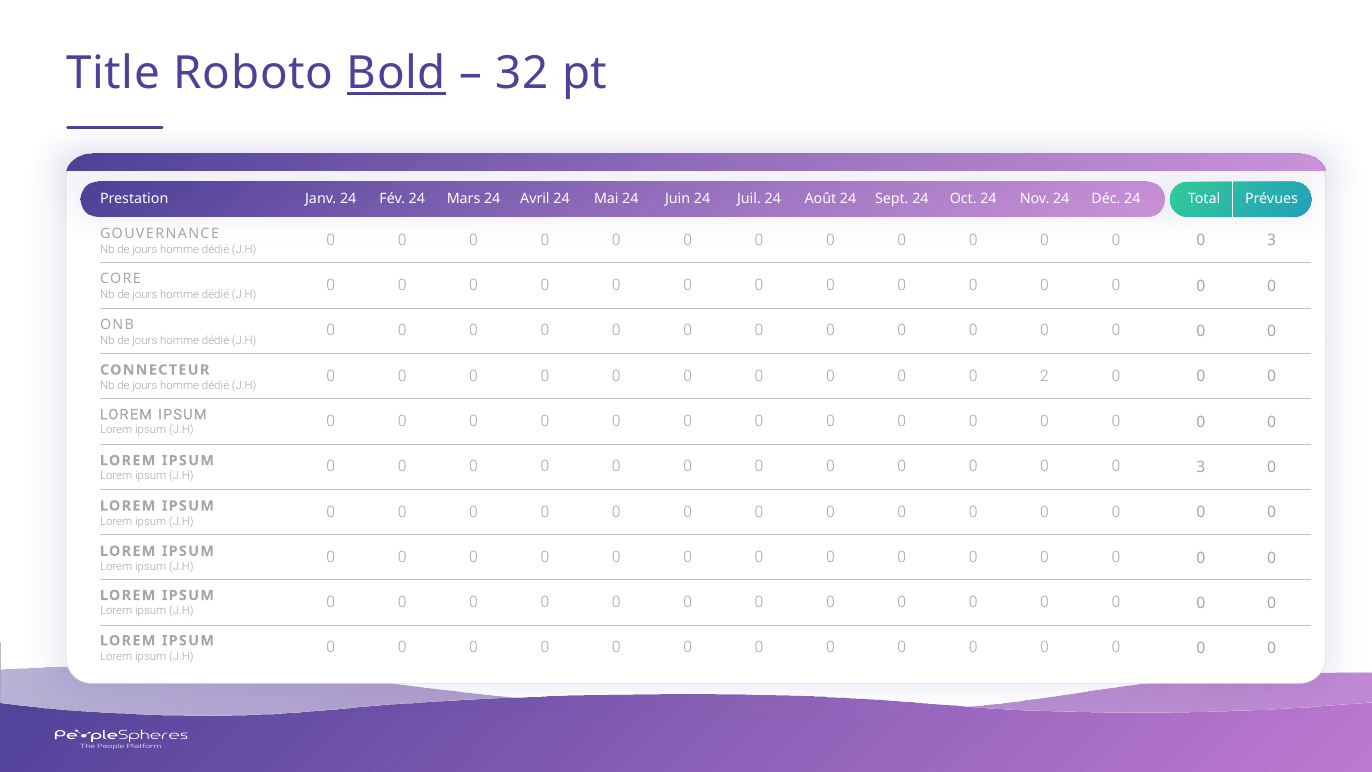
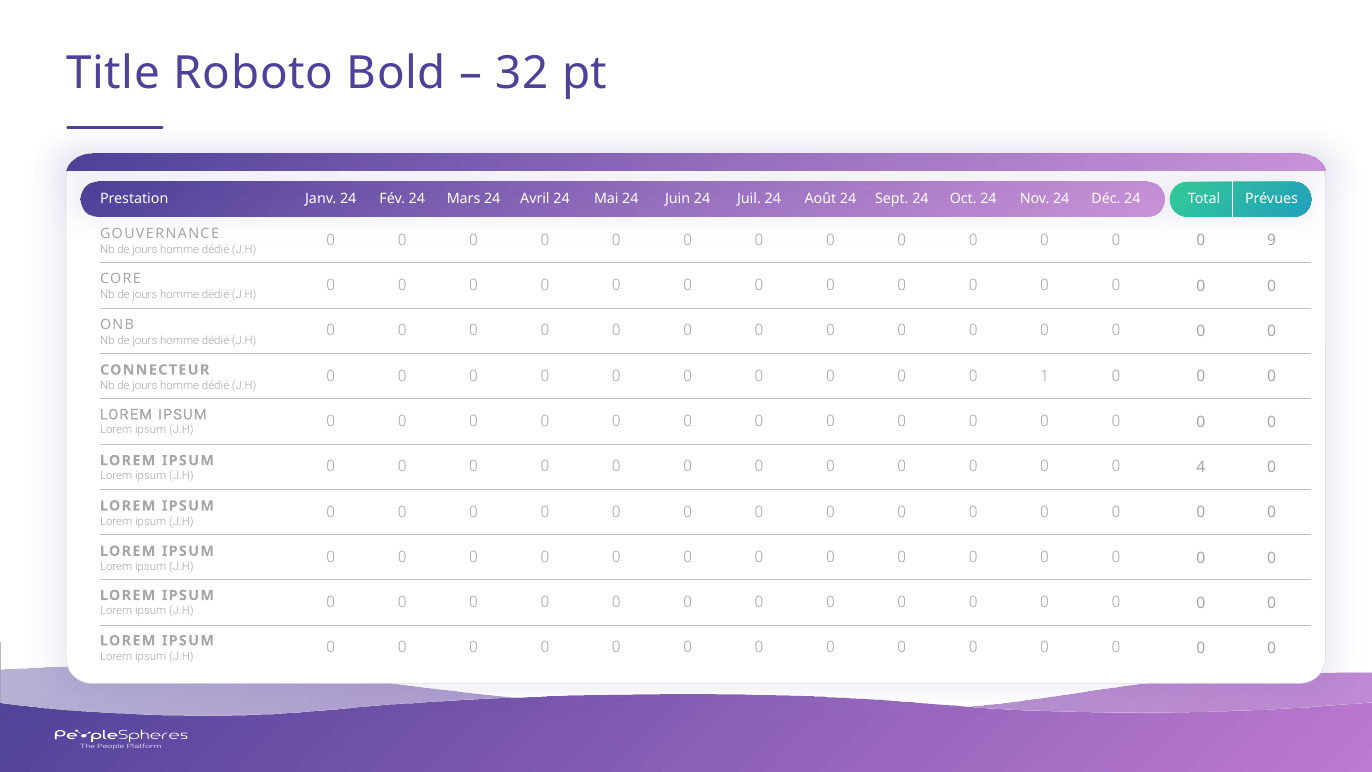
Bold underline: present -> none (396, 74)
3: 3 -> 9 (1272, 241)
2: 2 -> 1 (1045, 376)
3: 3 -> 4 (1201, 467)
